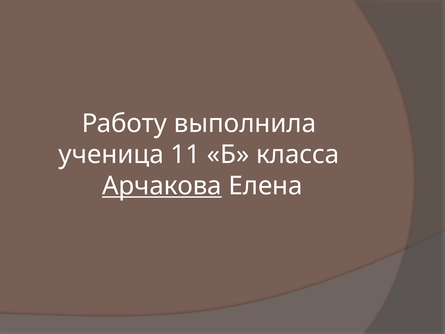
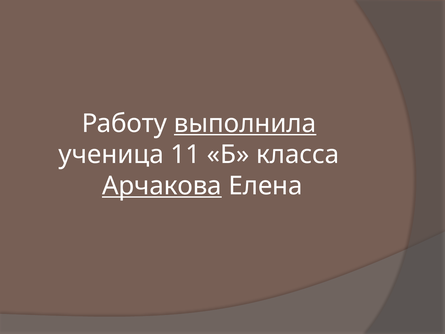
выполнила underline: none -> present (245, 123)
